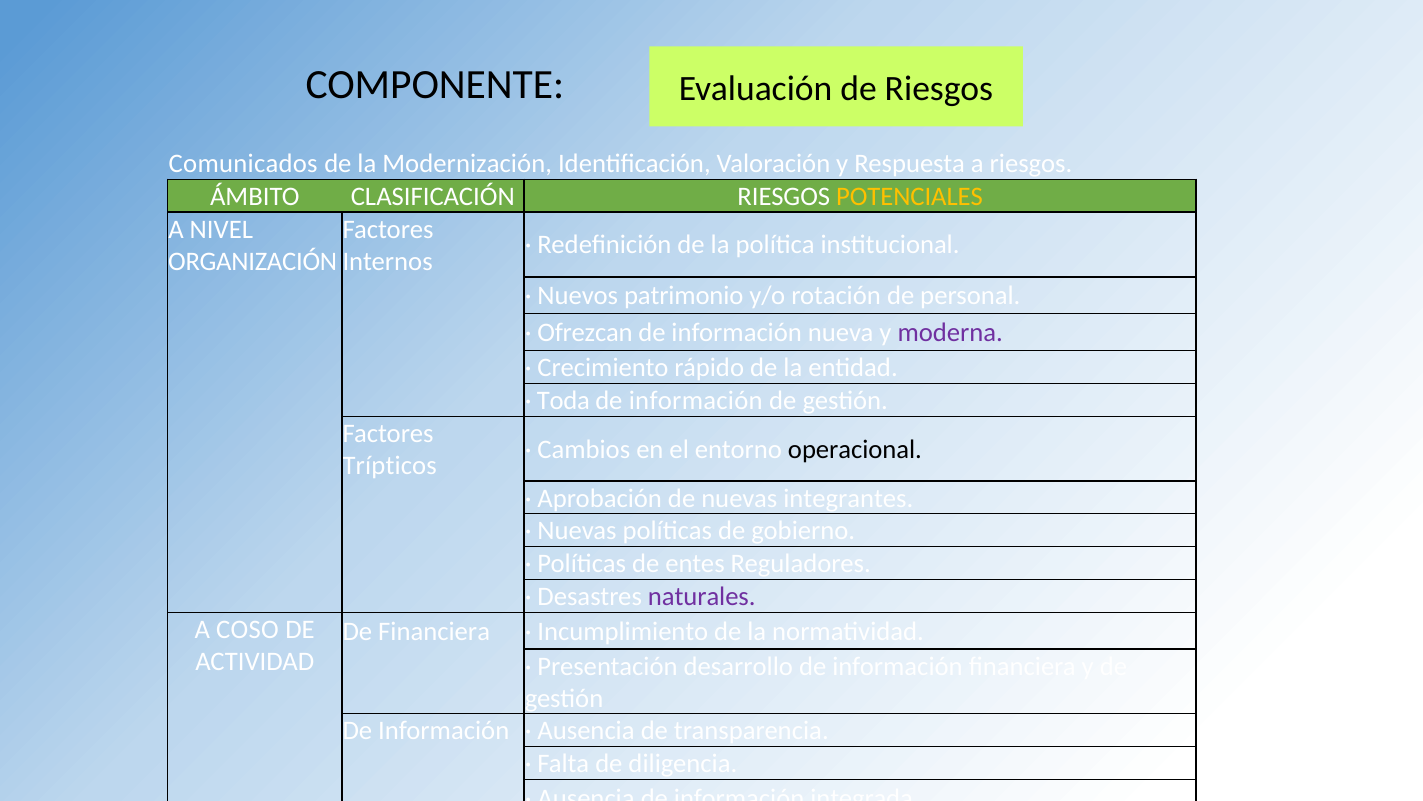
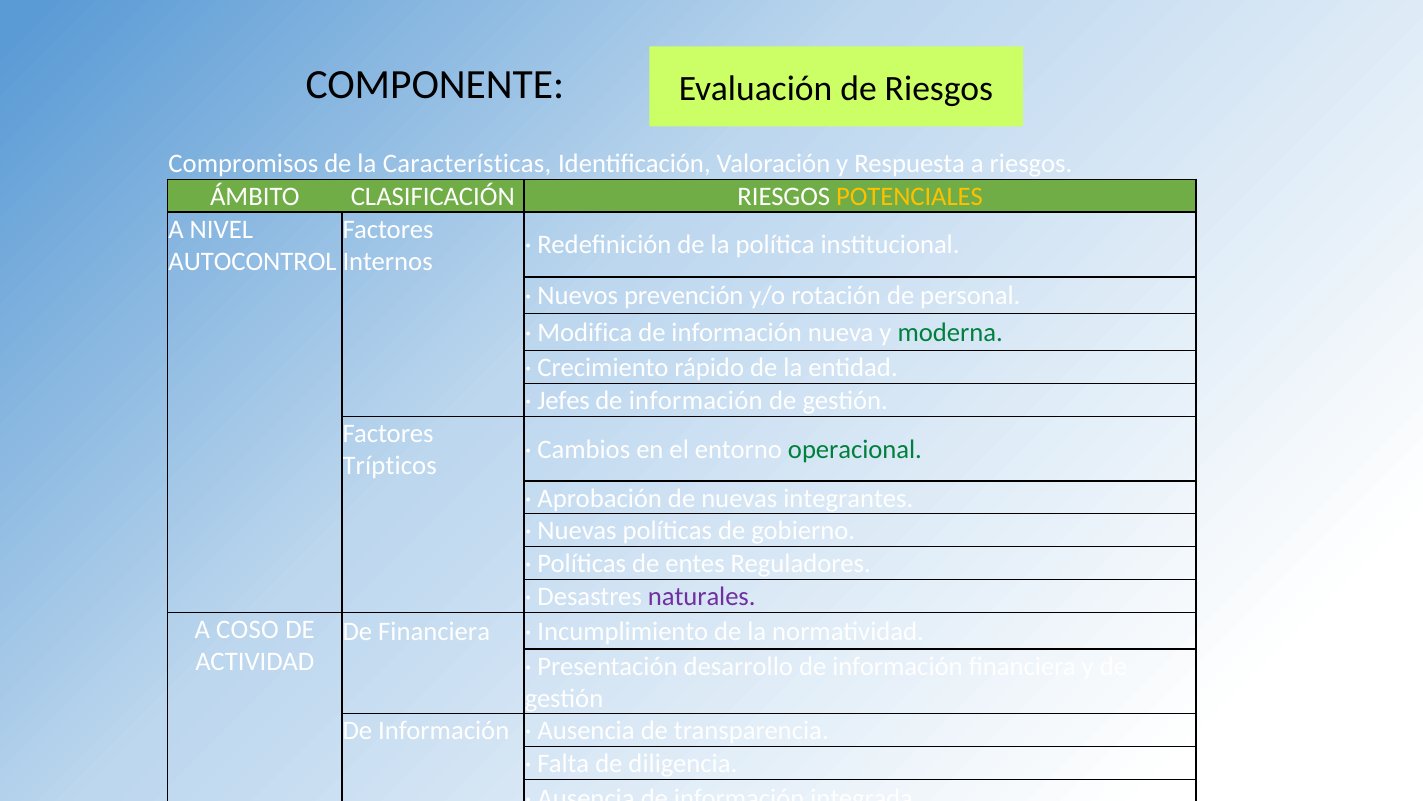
Comunicados: Comunicados -> Compromisos (243, 163)
Modernización: Modernización -> Características (467, 163)
ORGANIZACIÓN: ORGANIZACIÓN -> AUTOCONTROL (253, 262)
patrimonio: patrimonio -> prevención (684, 296)
Ofrezcan: Ofrezcan -> Modifica (585, 333)
moderna colour: purple -> green (950, 333)
Toda: Toda -> Jefes (563, 400)
operacional colour: black -> green (855, 449)
